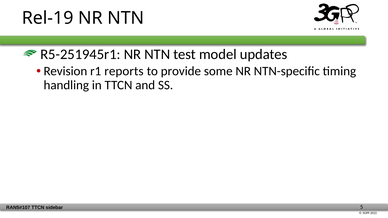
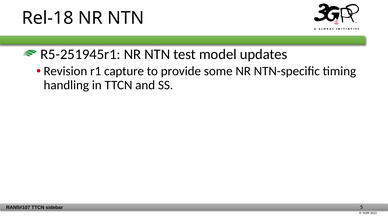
Rel-19: Rel-19 -> Rel-18 (48, 18)
reports: reports -> capture (124, 71)
